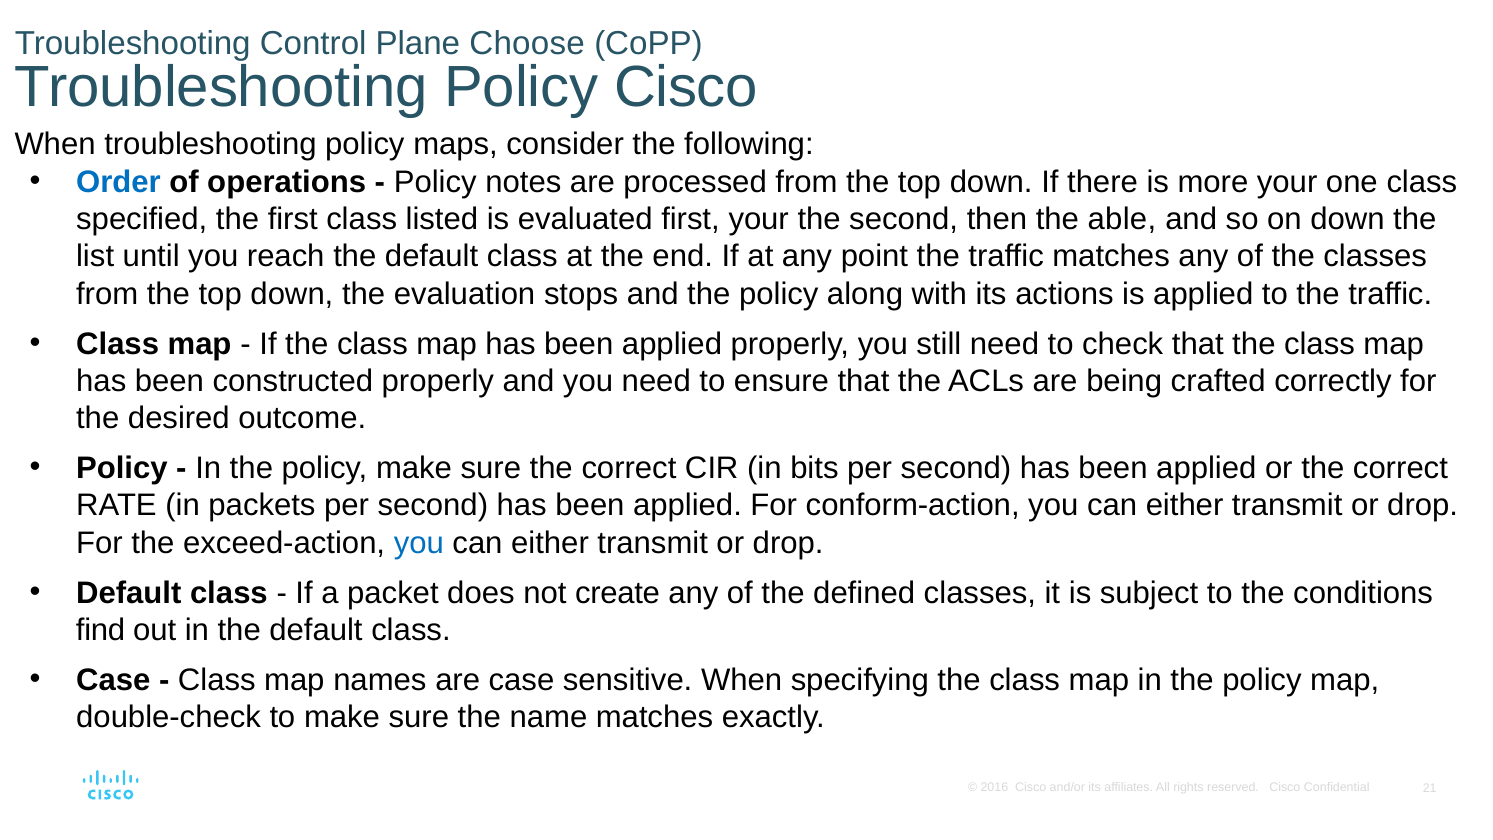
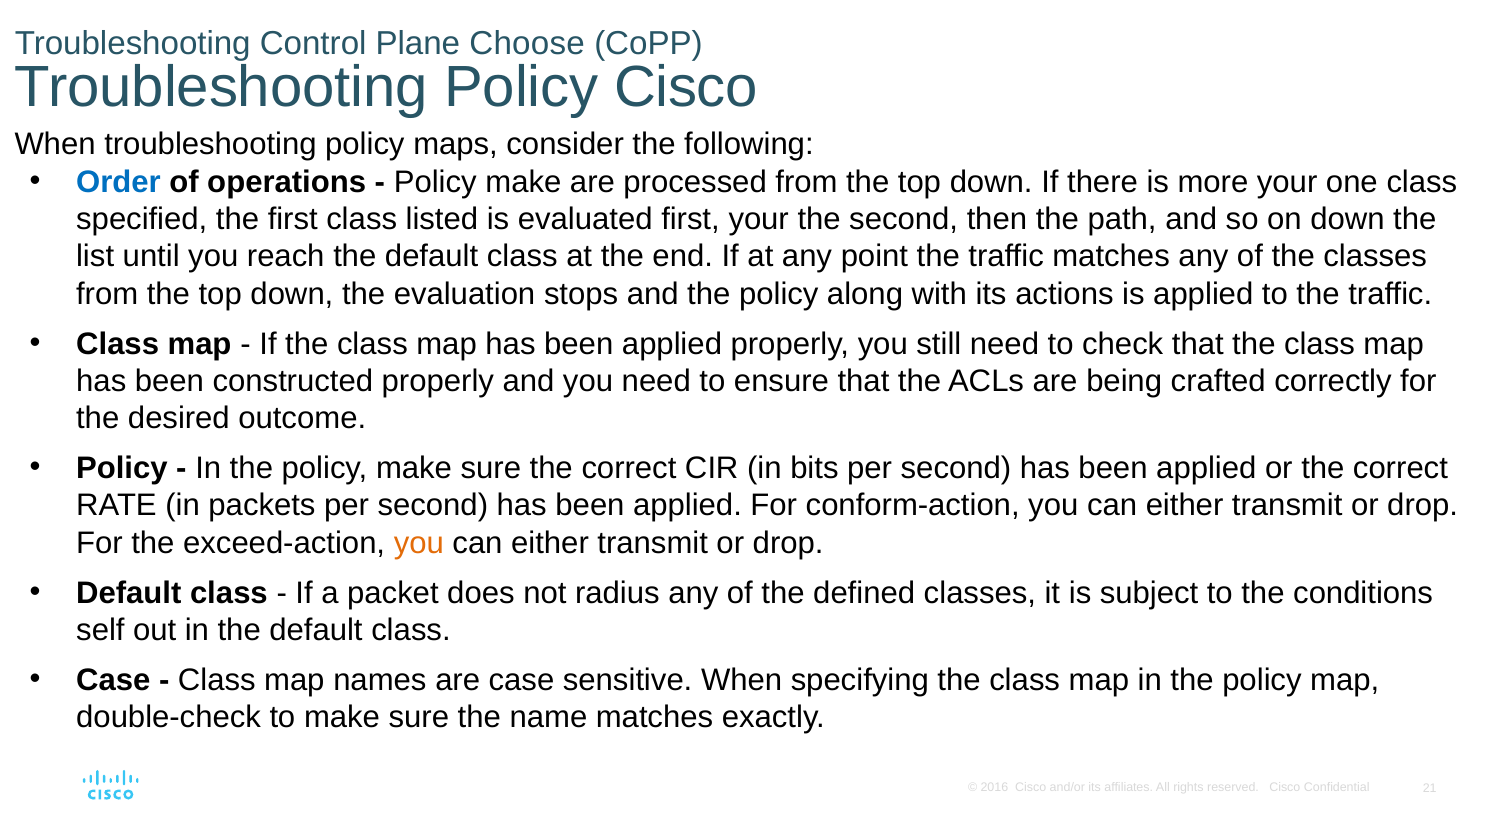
notes: notes -> make (523, 182)
able: able -> path (1122, 219)
you colour: blue -> orange (419, 543)
create: create -> radius (617, 593)
find: find -> self (100, 630)
